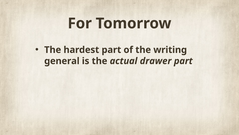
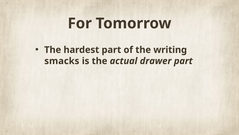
general: general -> smacks (62, 61)
